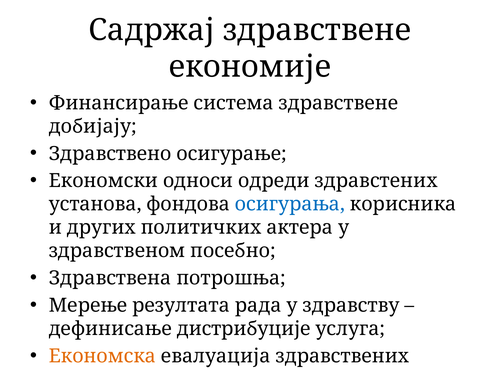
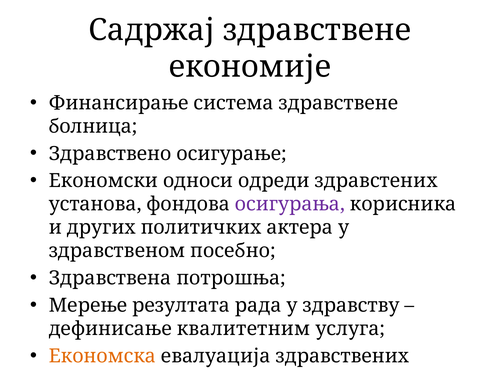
добијају: добијају -> болница (93, 126)
осигурања colour: blue -> purple (290, 204)
дистрибуције: дистрибуције -> квалитетним (244, 329)
